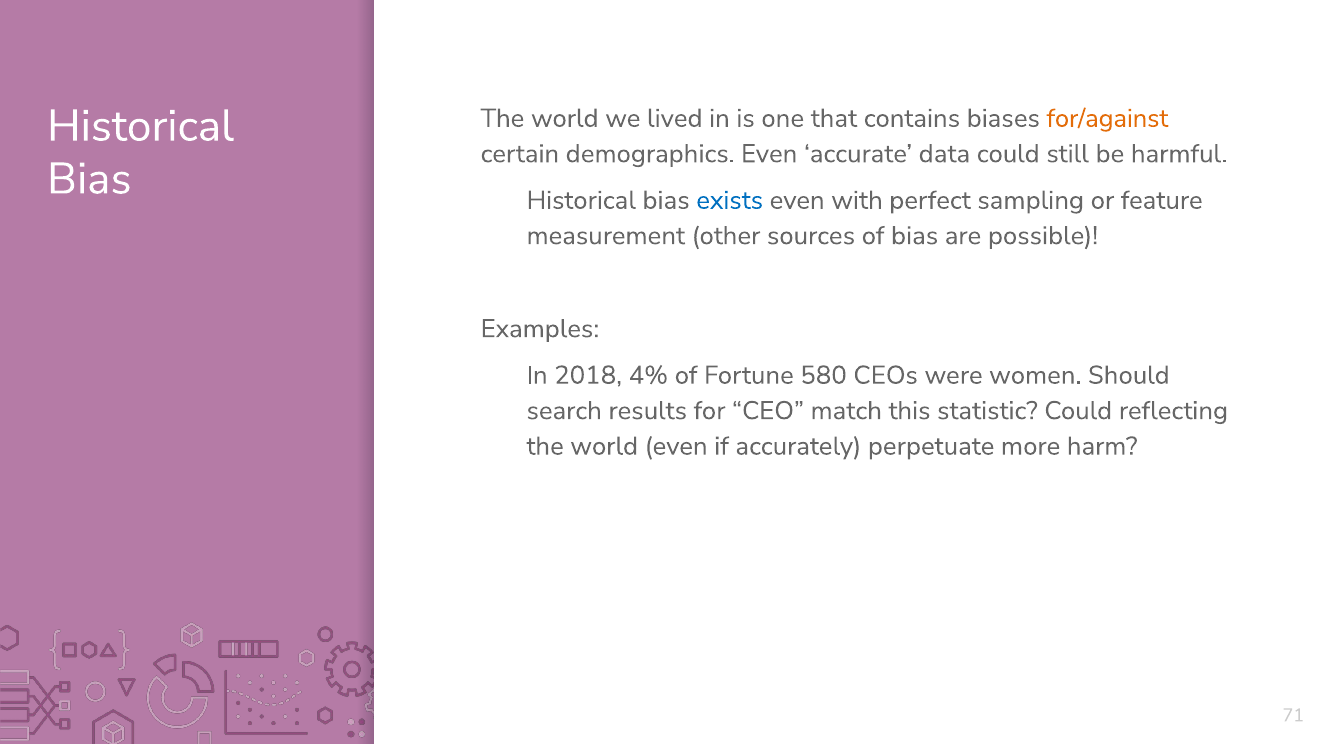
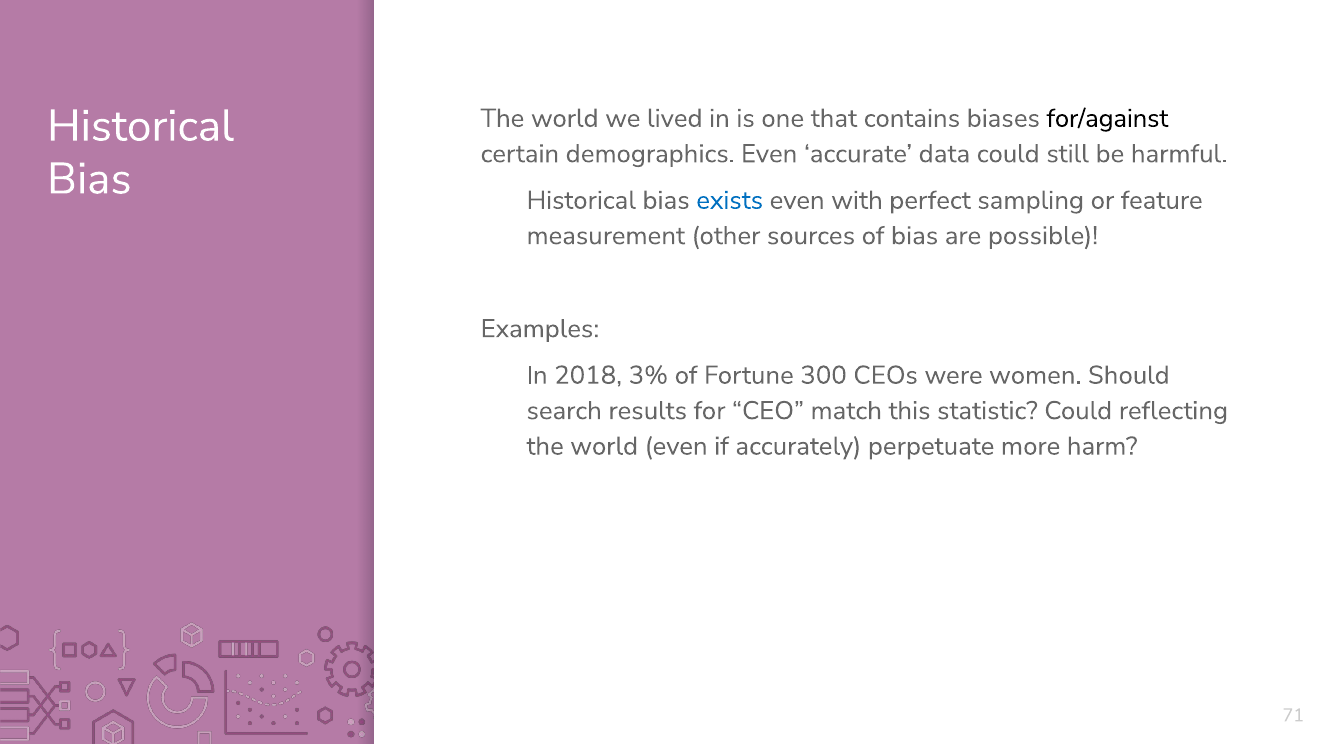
for/against colour: orange -> black (1107, 118)
4%: 4% -> 3% (648, 375)
580: 580 -> 300 (824, 375)
